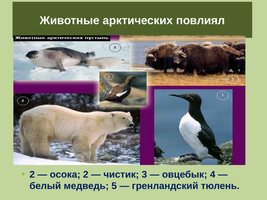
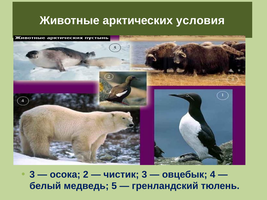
повлиял: повлиял -> условия (201, 21)
2: 2 -> 3 (32, 175)
